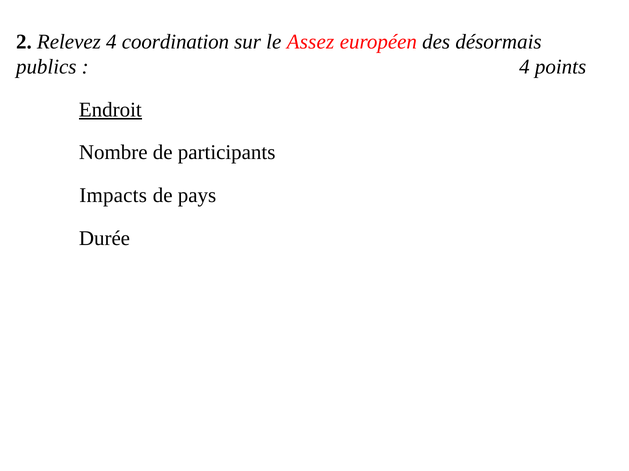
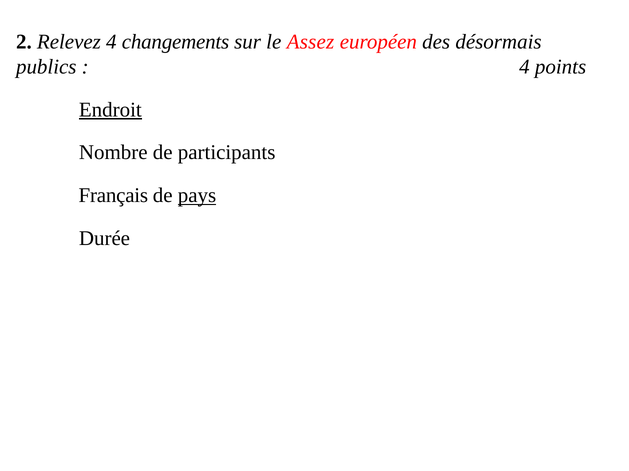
coordination: coordination -> changements (176, 42)
Impacts: Impacts -> Français (113, 196)
pays underline: none -> present (197, 196)
